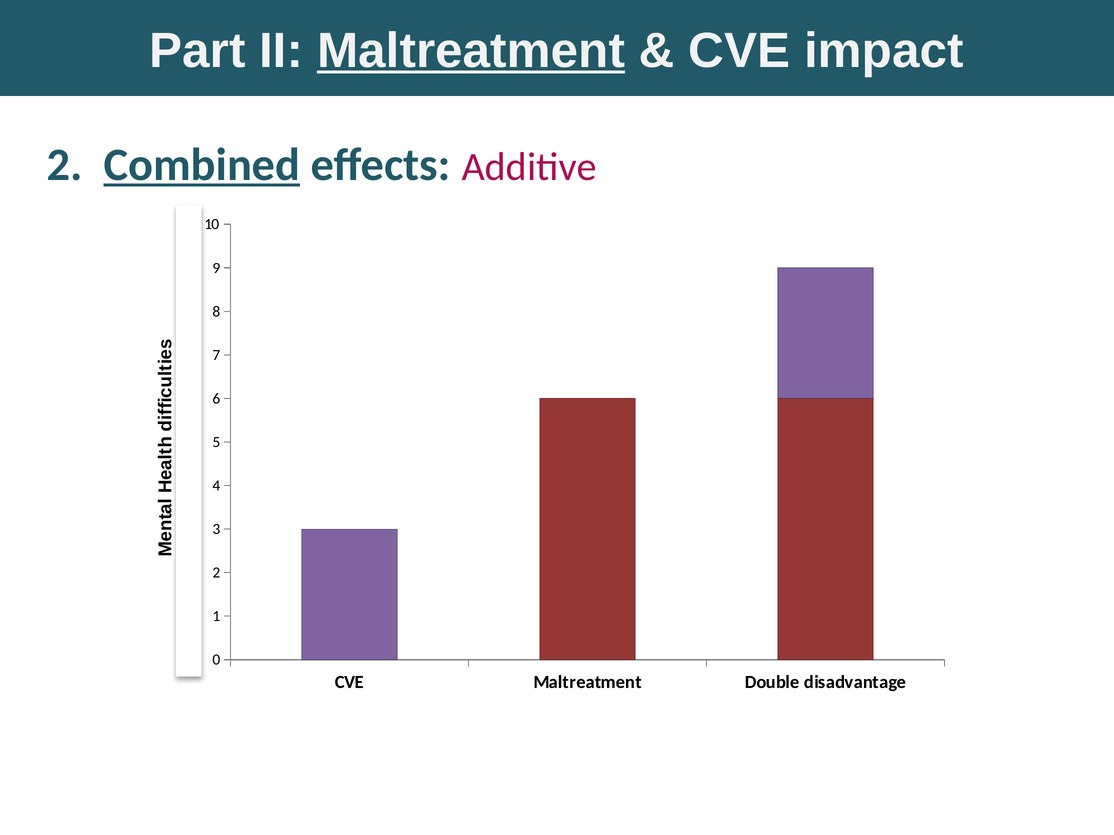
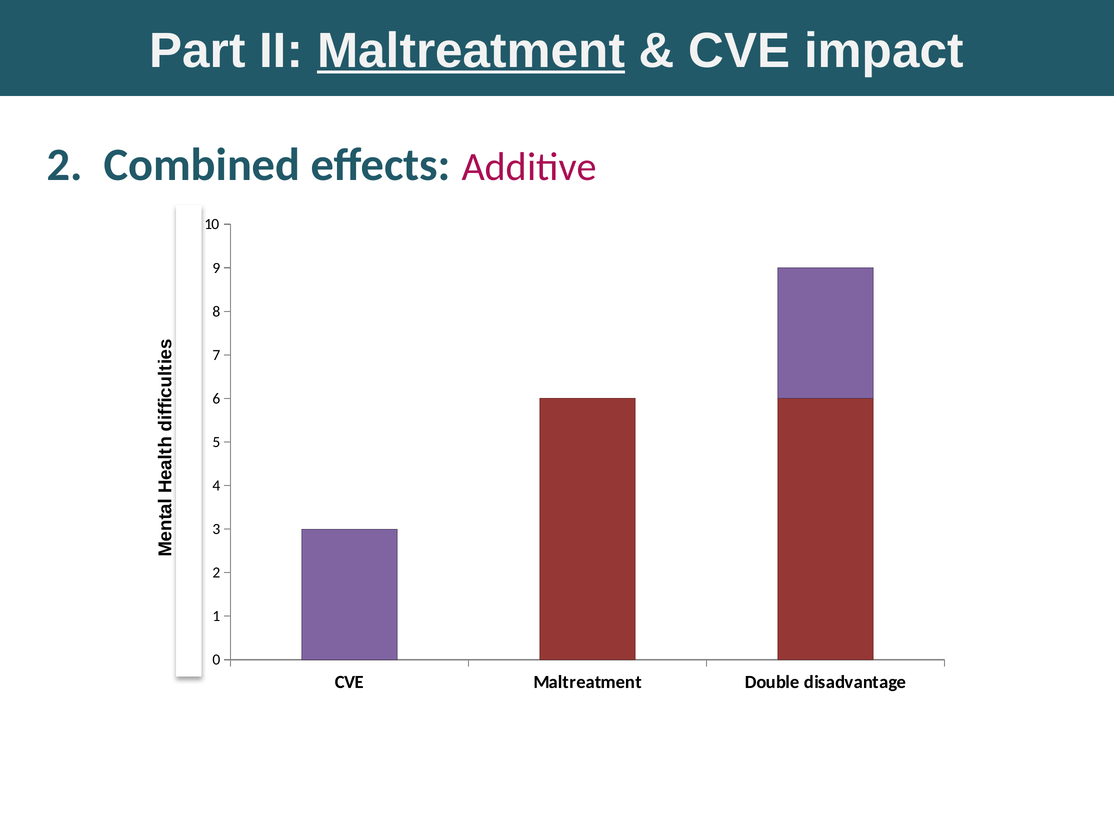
Combined underline: present -> none (202, 165)
